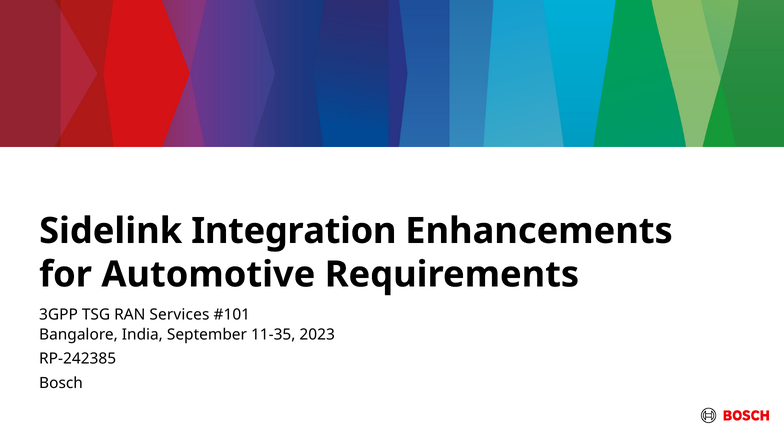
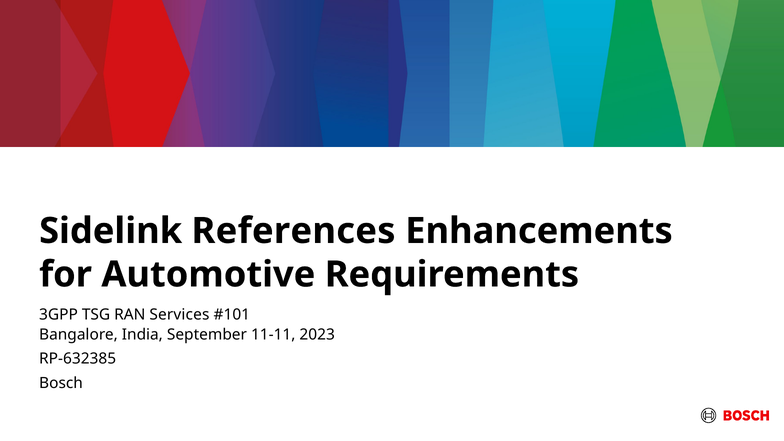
Integration: Integration -> References (293, 231)
11-35: 11-35 -> 11-11 (273, 335)
RP-242385: RP-242385 -> RP-632385 (78, 359)
